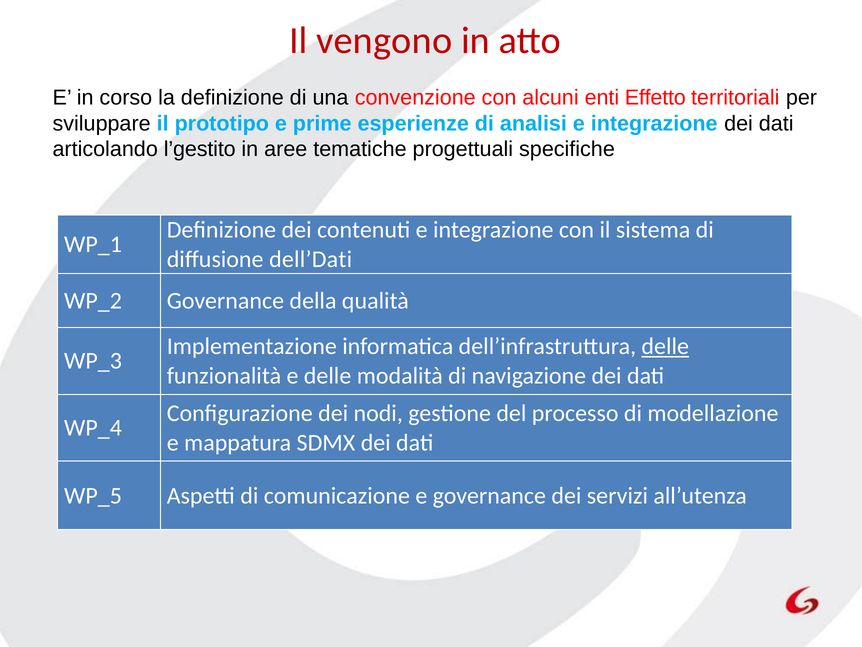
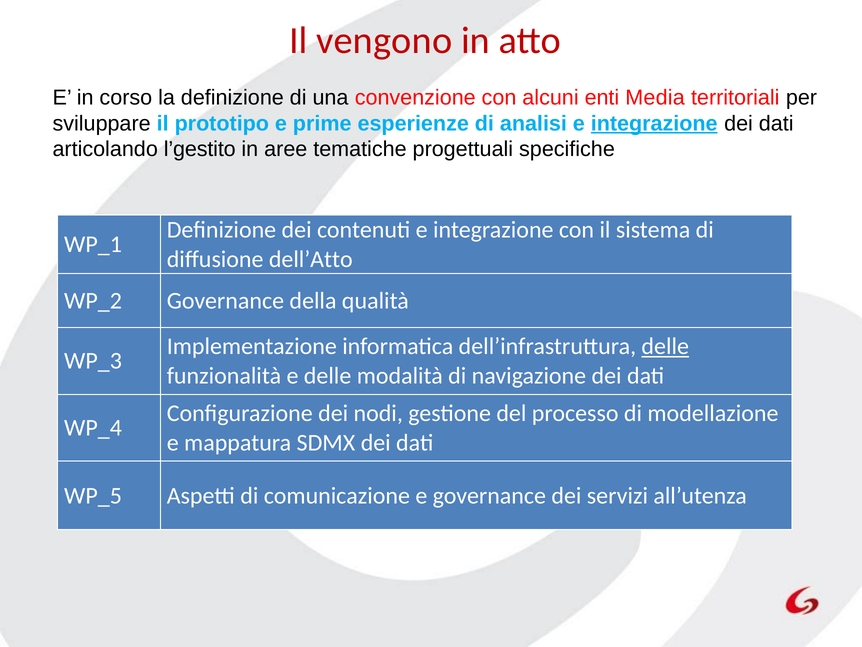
Effetto: Effetto -> Media (655, 98)
integrazione underline: none -> present (654, 123)
dell’Dati: dell’Dati -> dell’Atto (311, 259)
